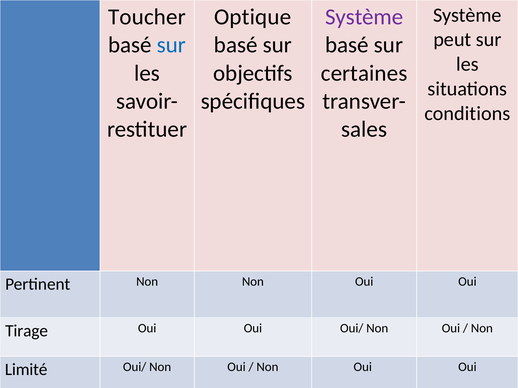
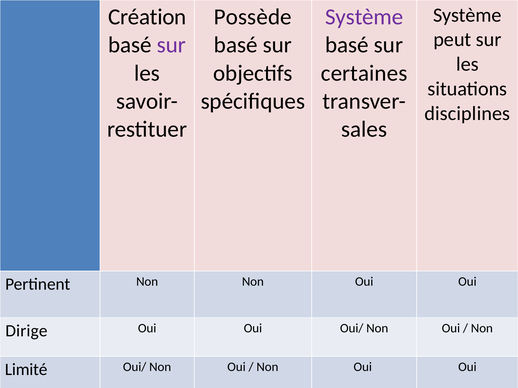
Toucher: Toucher -> Création (147, 17)
Optique: Optique -> Possède (253, 17)
sur colour: blue -> purple (171, 45)
conditions: conditions -> disciplines (467, 114)
Tirage: Tirage -> Dirige (26, 331)
